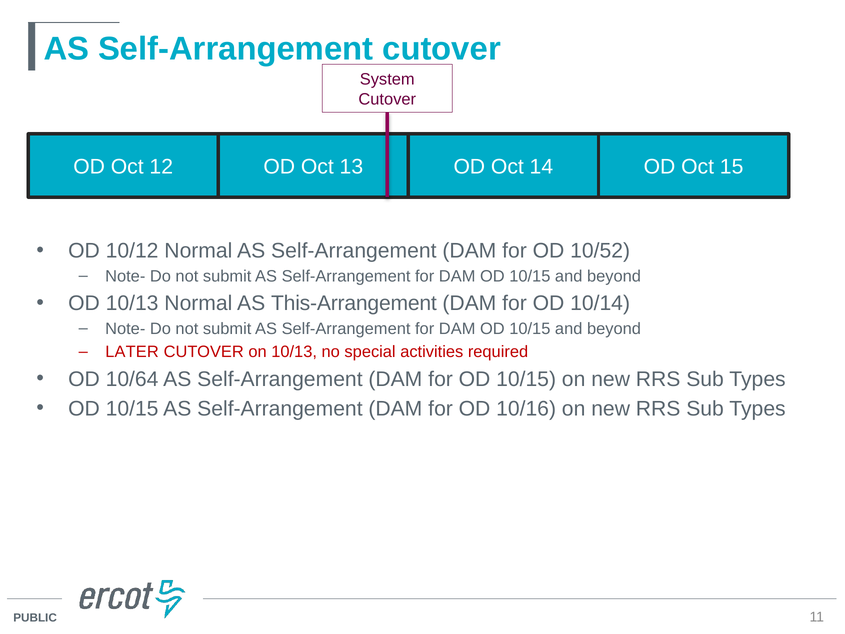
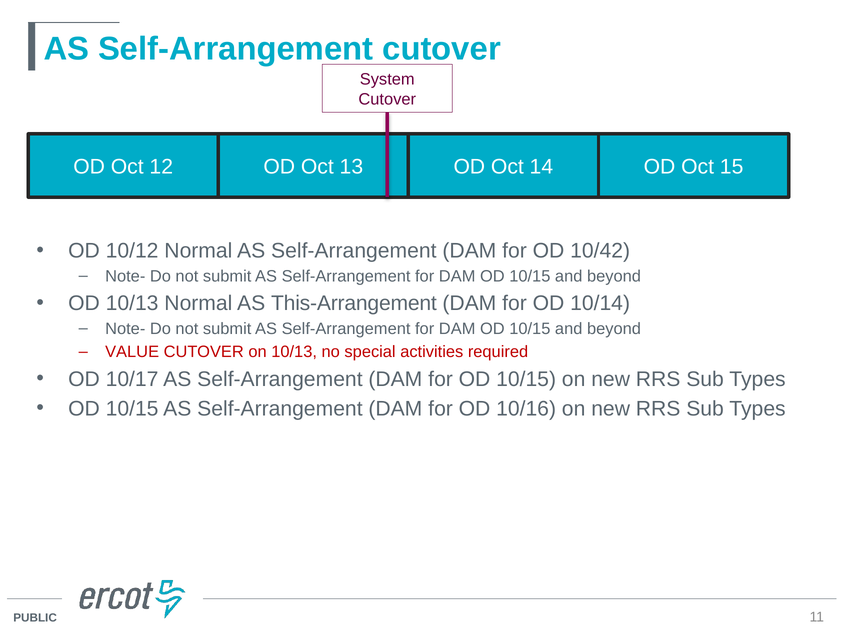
10/52: 10/52 -> 10/42 (600, 251)
LATER: LATER -> VALUE (132, 352)
10/64: 10/64 -> 10/17 (132, 379)
